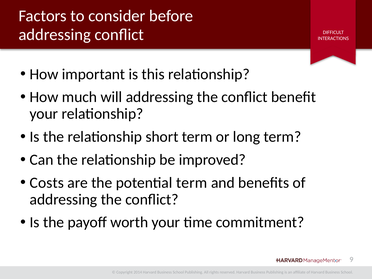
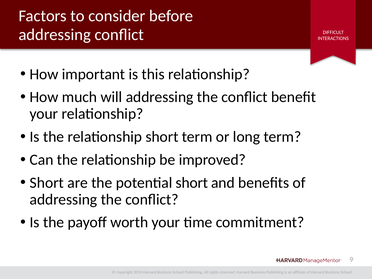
Costs: Costs -> Short (47, 183)
potential term: term -> short (192, 183)
